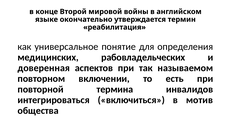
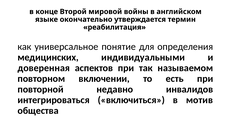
рабовладельческих: рабовладельческих -> индивидуальными (143, 57)
термина: термина -> недавно (115, 89)
